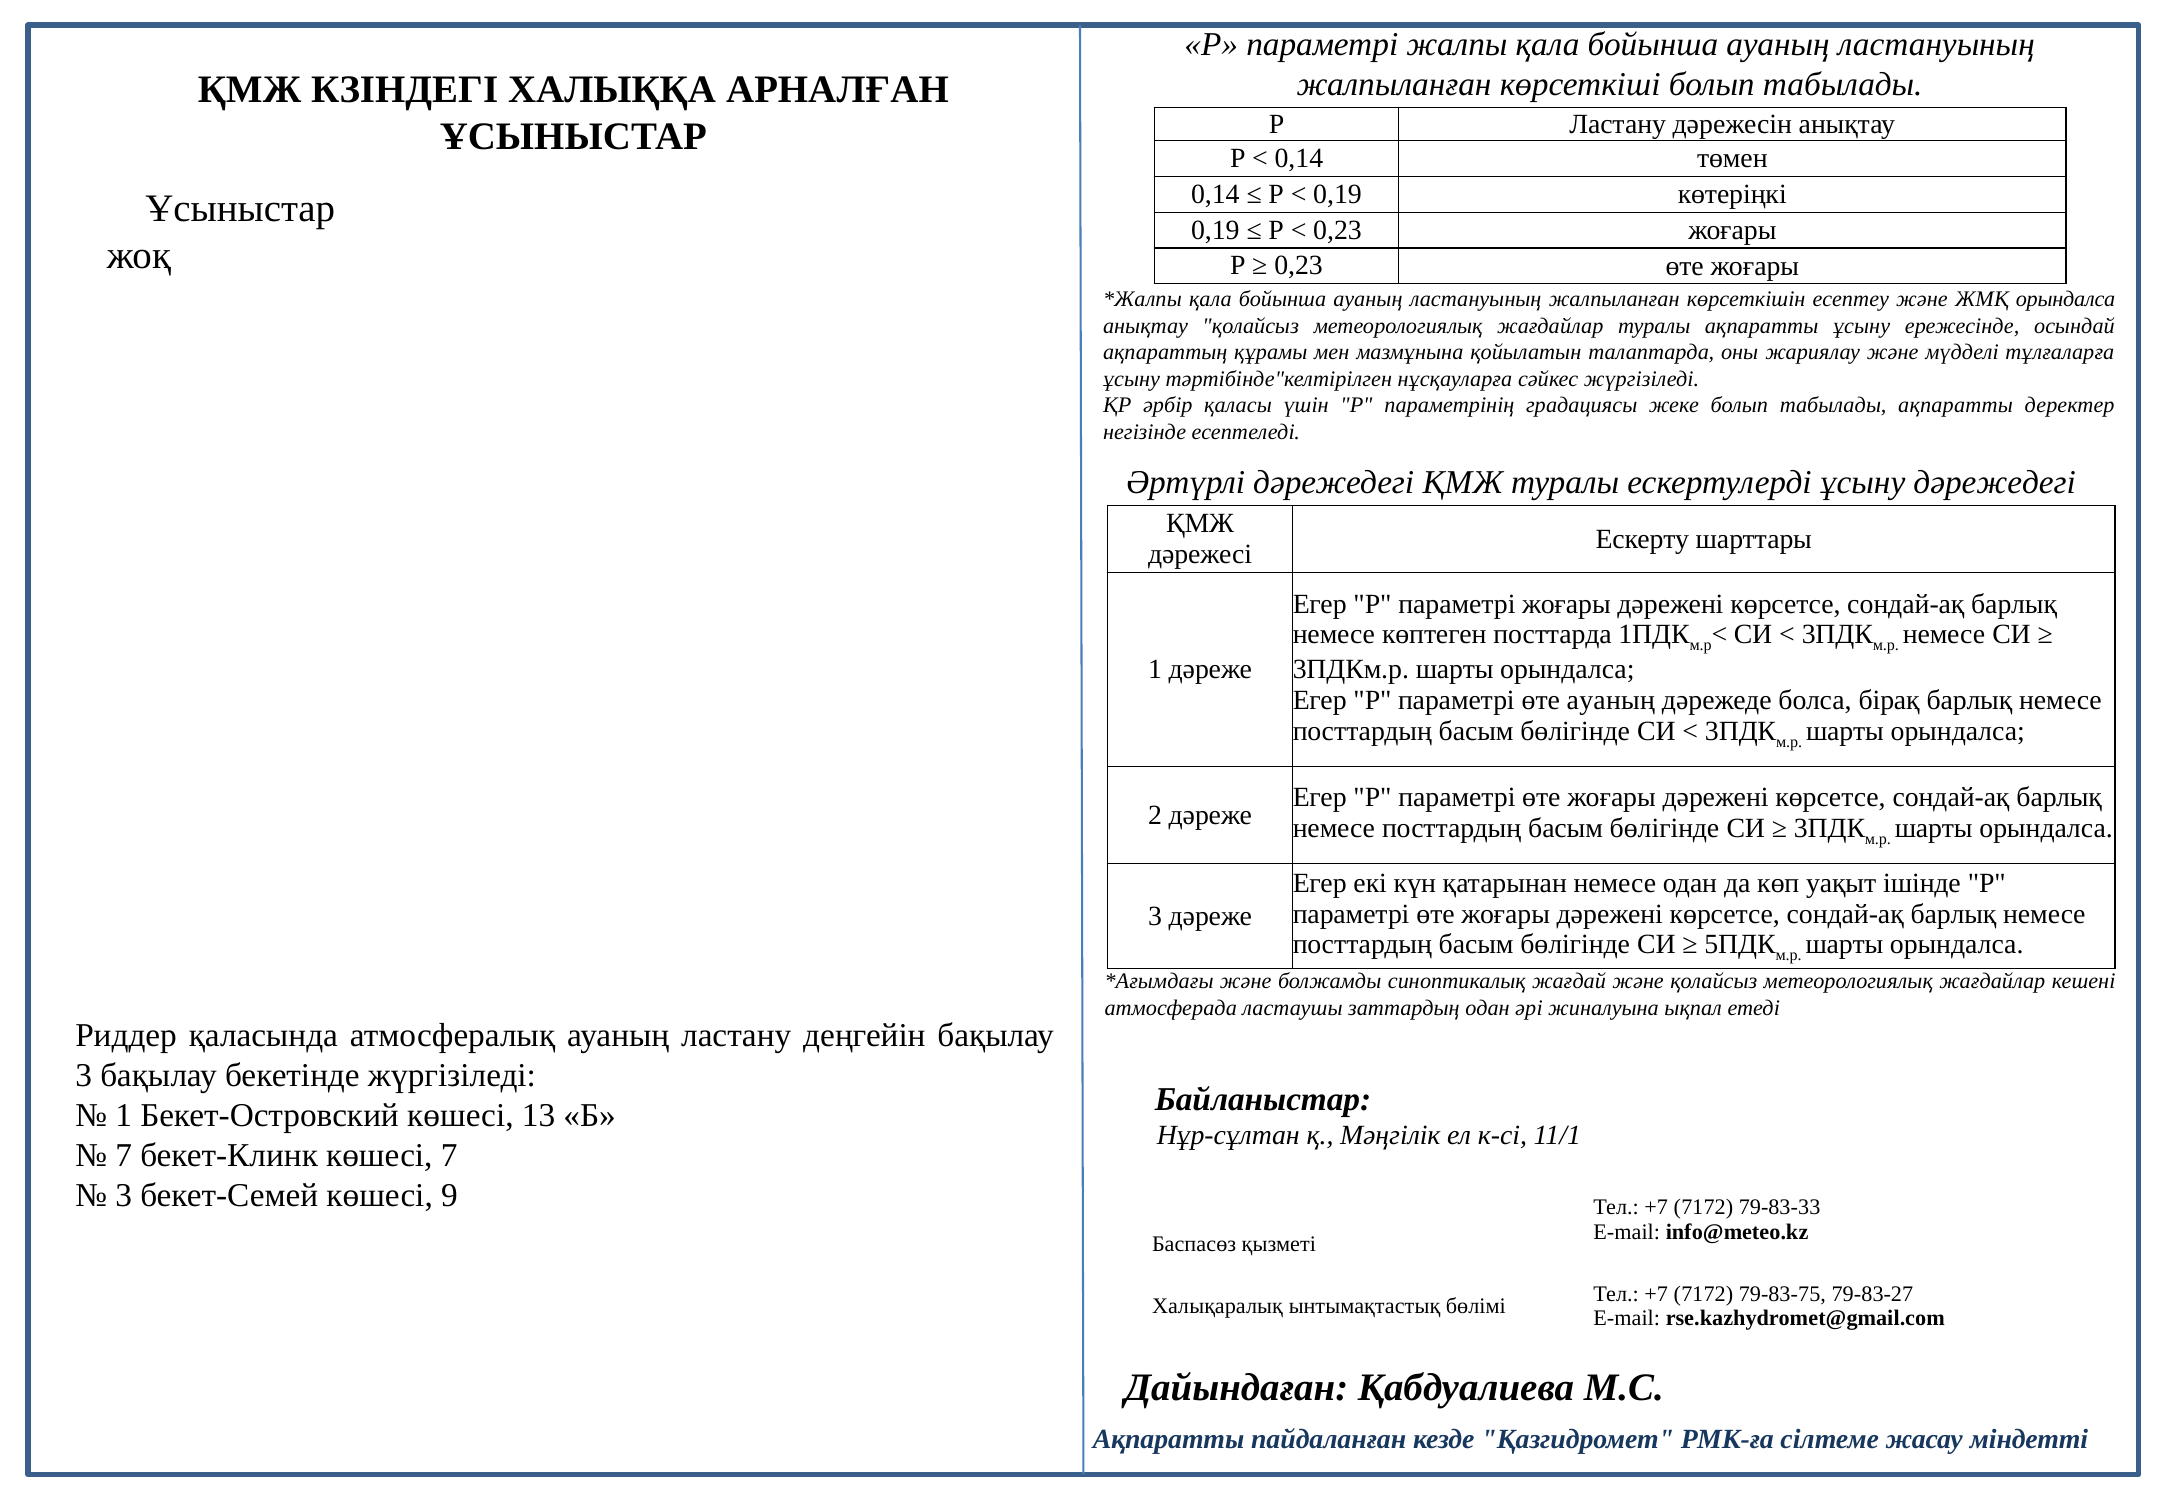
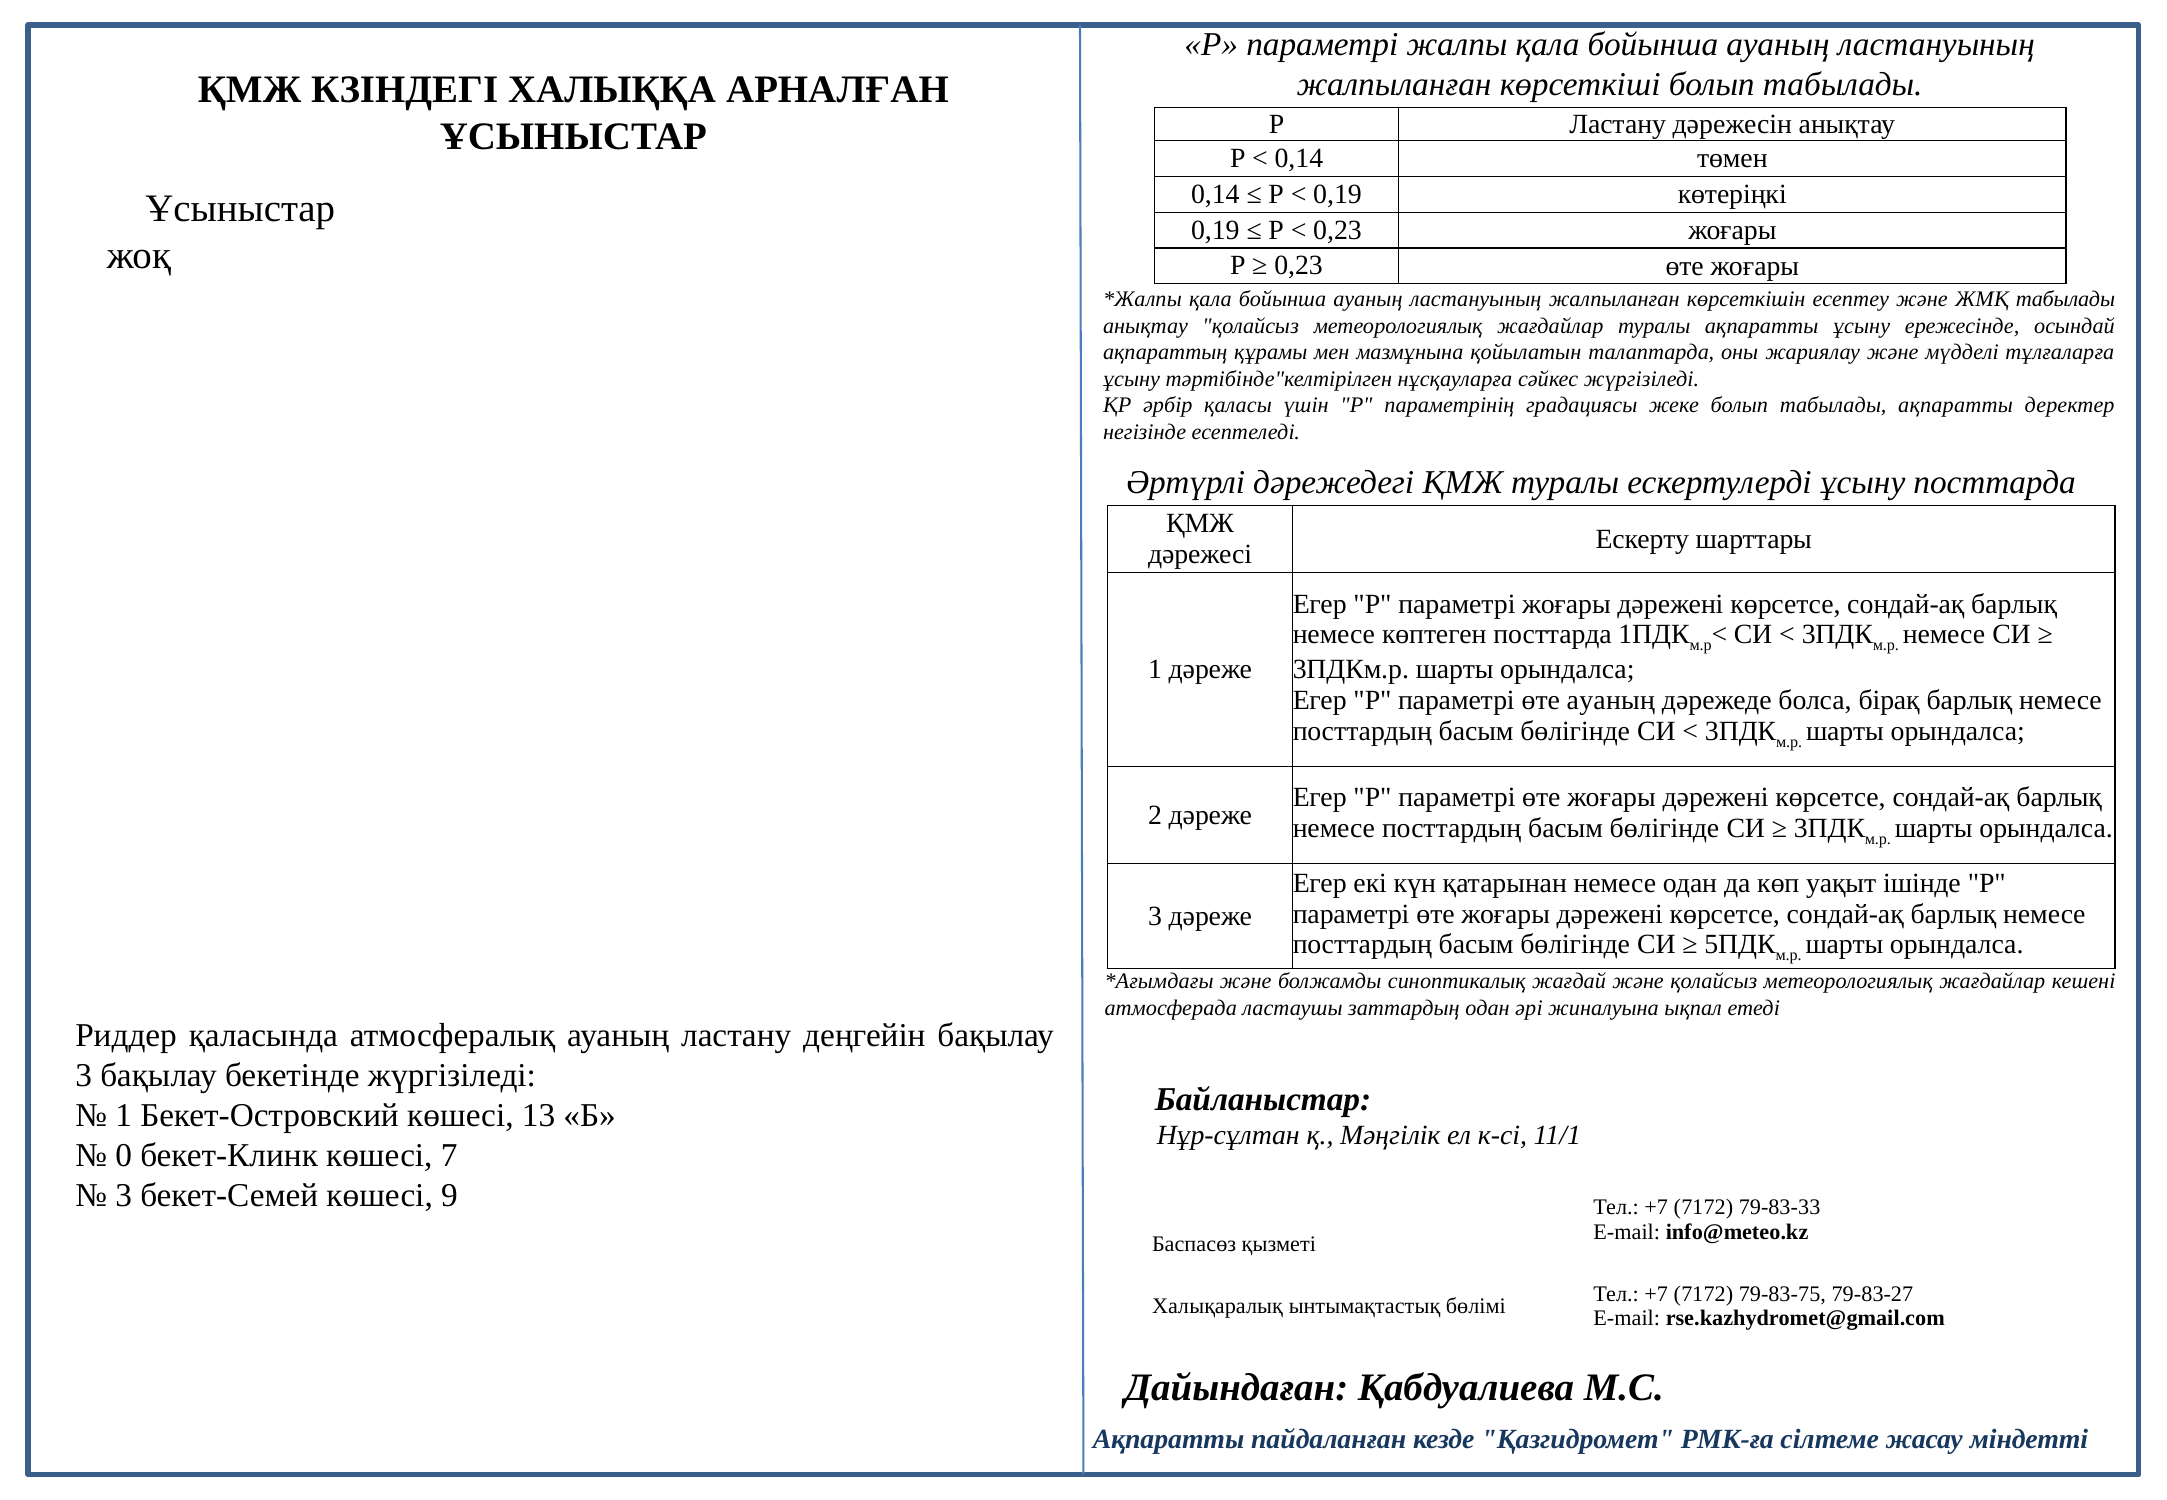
ЖМҚ орындалса: орындалса -> табылады (2066, 299)
ұсыну дәрежедегі: дәрежедегі -> посттарда (1995, 483)
7: 7 -> 0 (124, 1156)
